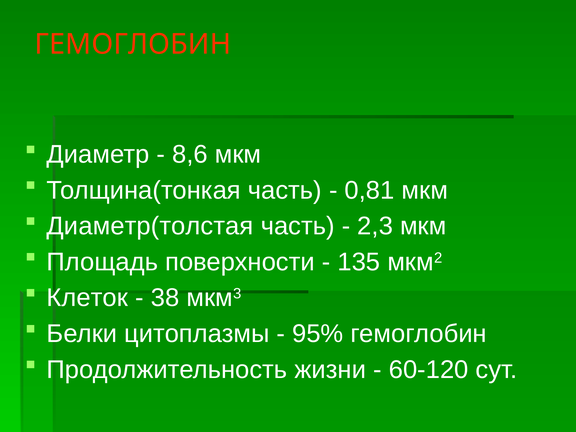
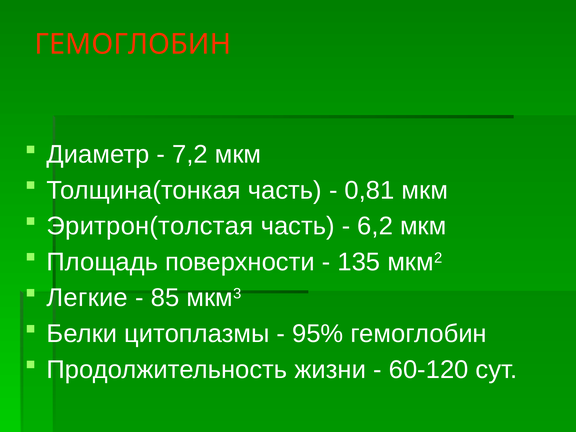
8,6: 8,6 -> 7,2 (190, 154)
Диаметр(толстая: Диаметр(толстая -> Эритрон(толстая (150, 226)
2,3: 2,3 -> 6,2 (375, 226)
Клеток: Клеток -> Легкие (87, 298)
38: 38 -> 85 (165, 298)
